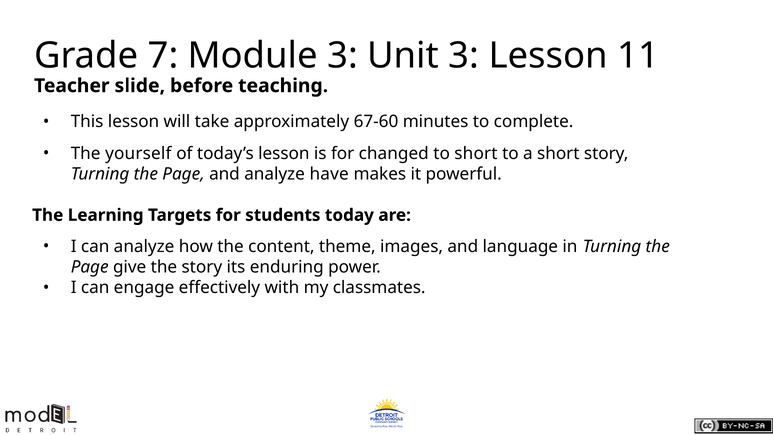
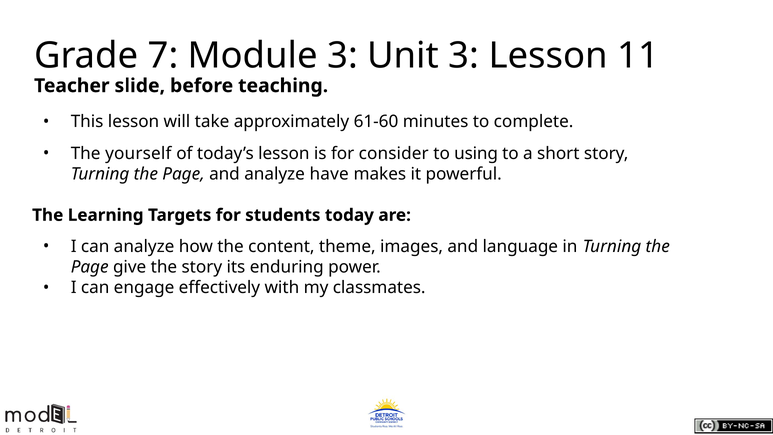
67-60: 67-60 -> 61-60 (376, 122)
changed: changed -> consider (394, 153)
to short: short -> using (476, 153)
